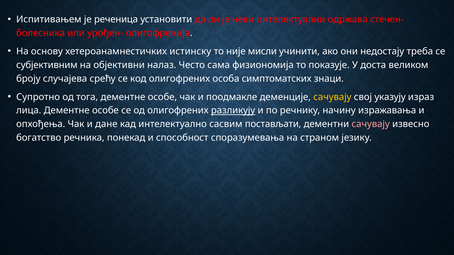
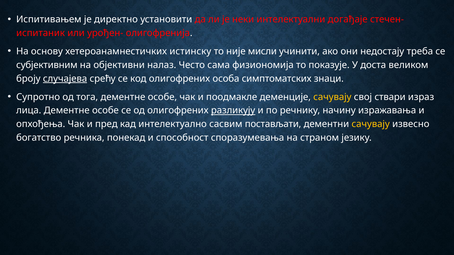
реченица: реченица -> директно (116, 19)
одржава: одржава -> догађаје (348, 19)
болесника: болесника -> испитаник (41, 33)
случајева underline: none -> present (65, 79)
указују: указују -> ствари (390, 97)
дане: дане -> пред (106, 124)
сачувају colour: pink -> yellow (371, 124)
